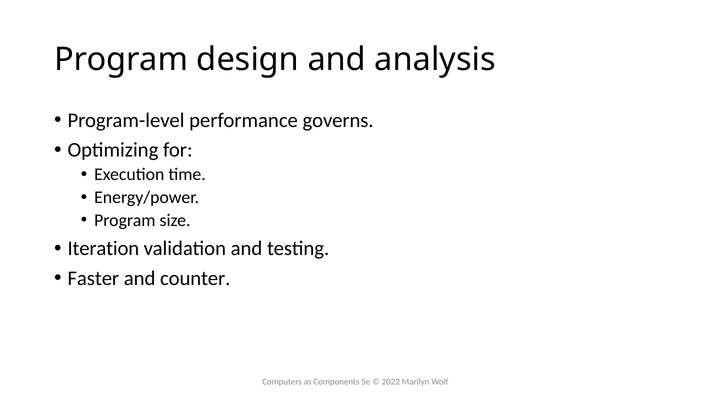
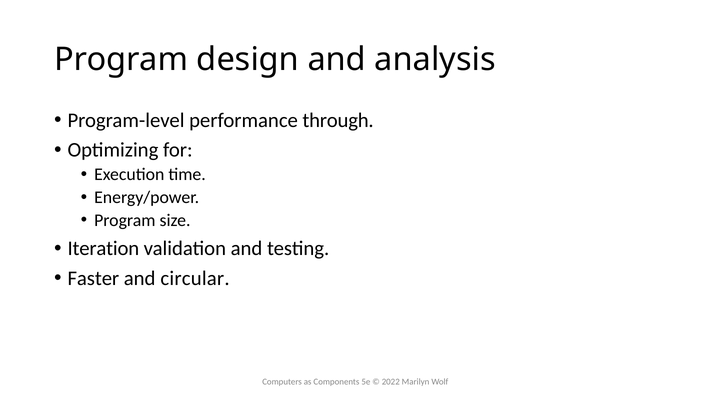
governs: governs -> through (338, 120)
counter: counter -> circular (195, 278)
